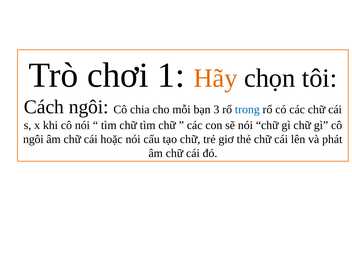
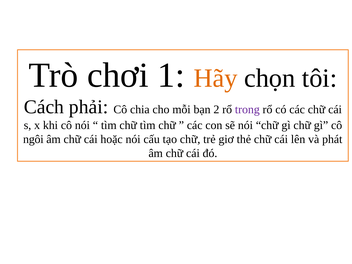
Cách ngôi: ngôi -> phải (89, 107)
3: 3 -> 2 (216, 110)
trong colour: blue -> purple (247, 110)
